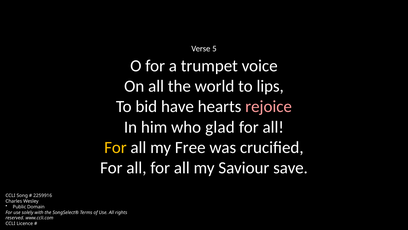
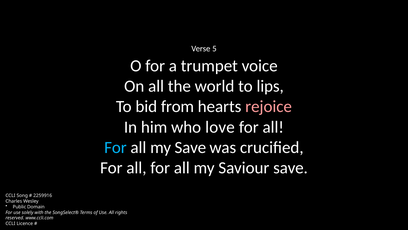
have: have -> from (178, 106)
glad: glad -> love (220, 127)
For colour: yellow -> light blue (115, 147)
my Free: Free -> Save (190, 147)
